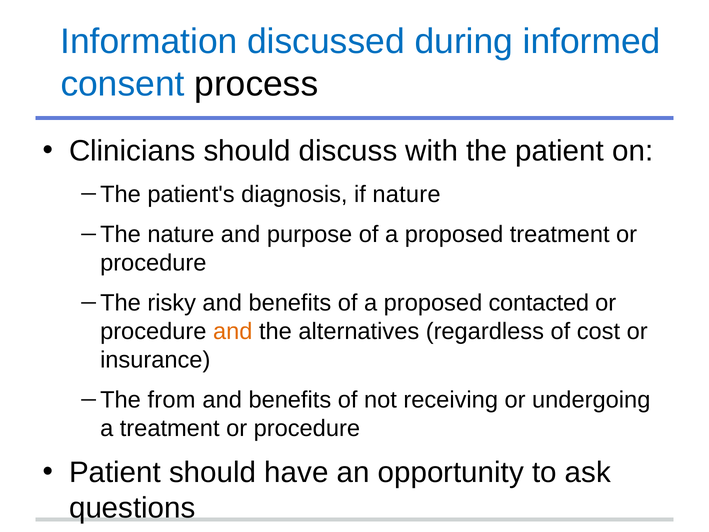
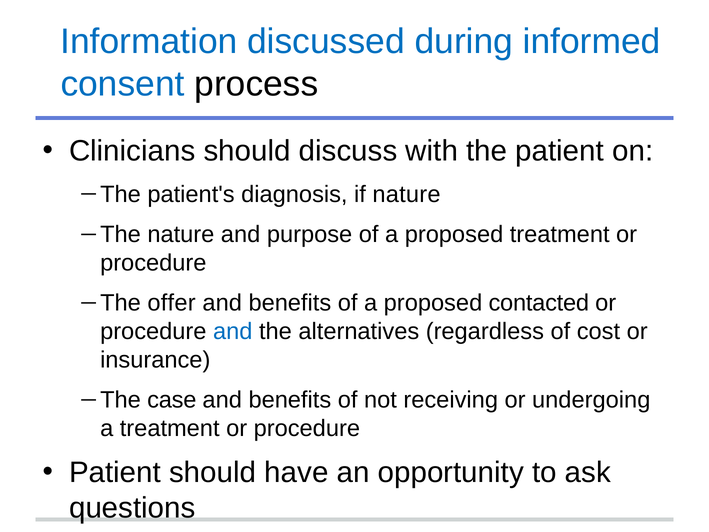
risky: risky -> offer (172, 303)
and colour: orange -> blue (233, 331)
from: from -> case (172, 400)
